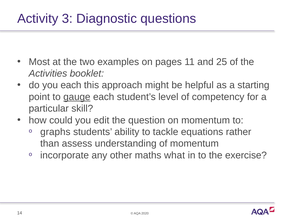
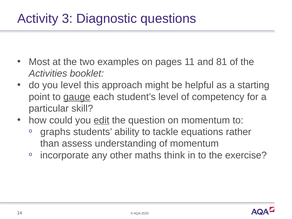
25: 25 -> 81 (222, 62)
you each: each -> level (71, 85)
edit underline: none -> present (101, 120)
what: what -> think (175, 155)
